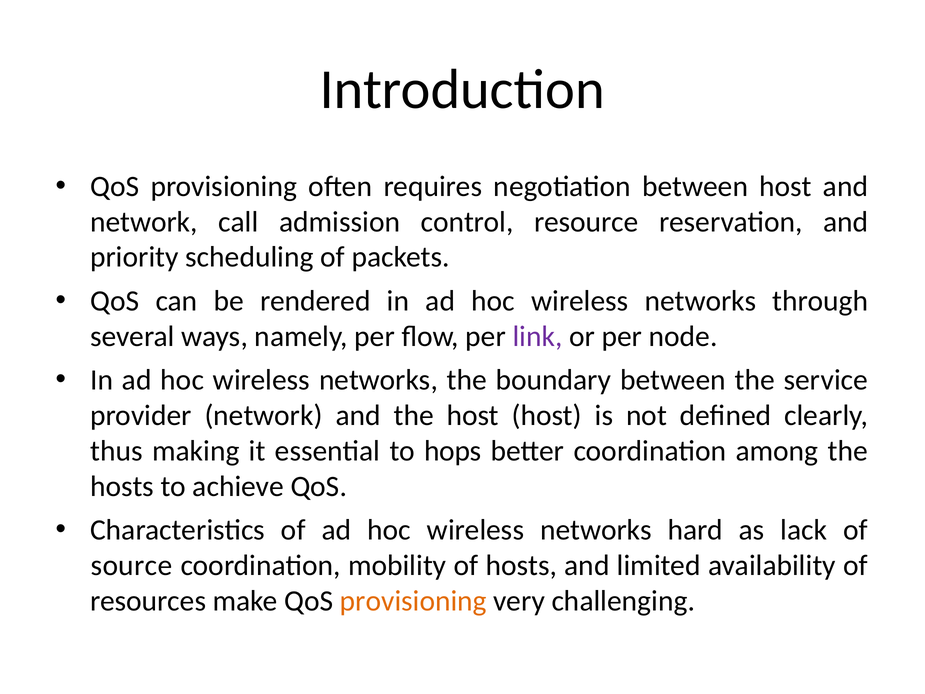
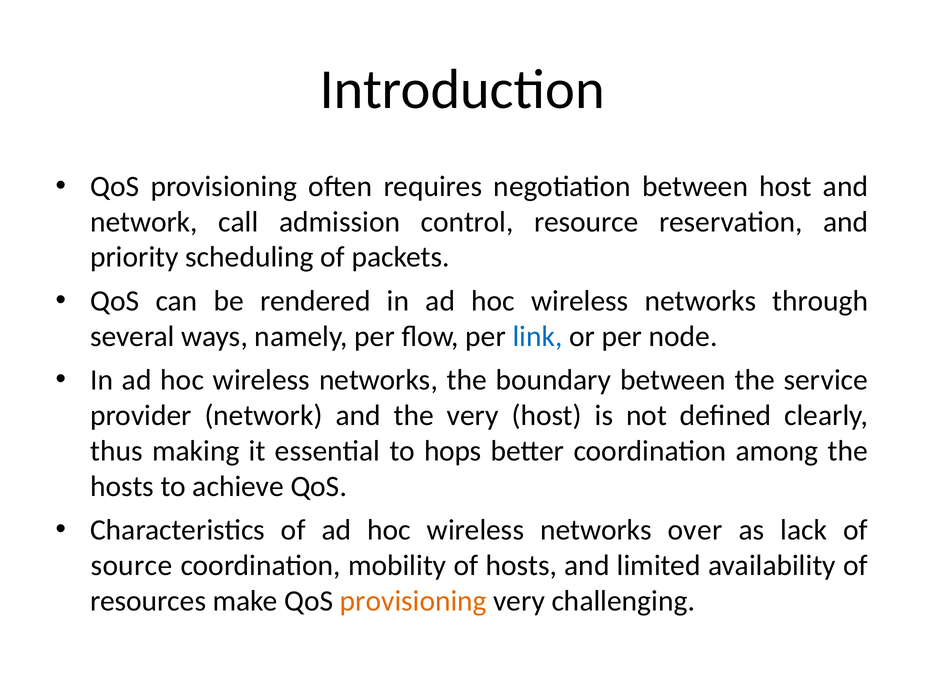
link colour: purple -> blue (538, 336)
the host: host -> very (473, 415)
hard: hard -> over (695, 530)
